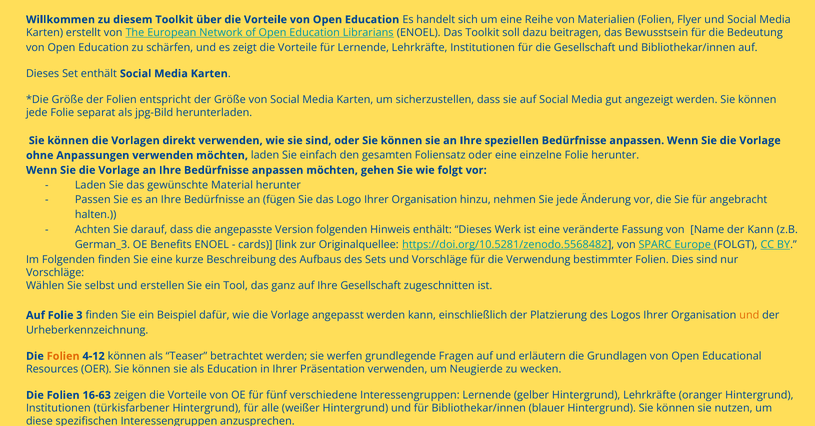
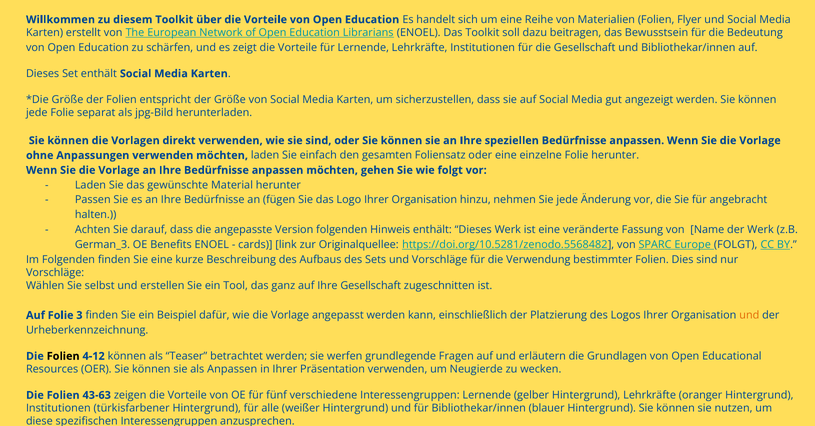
der Kann: Kann -> Werk (761, 229)
Folien colour: orange -> black (63, 356)
als Education: Education -> Anpassen (232, 369)
16-63: 16-63 -> 43-63 (97, 395)
